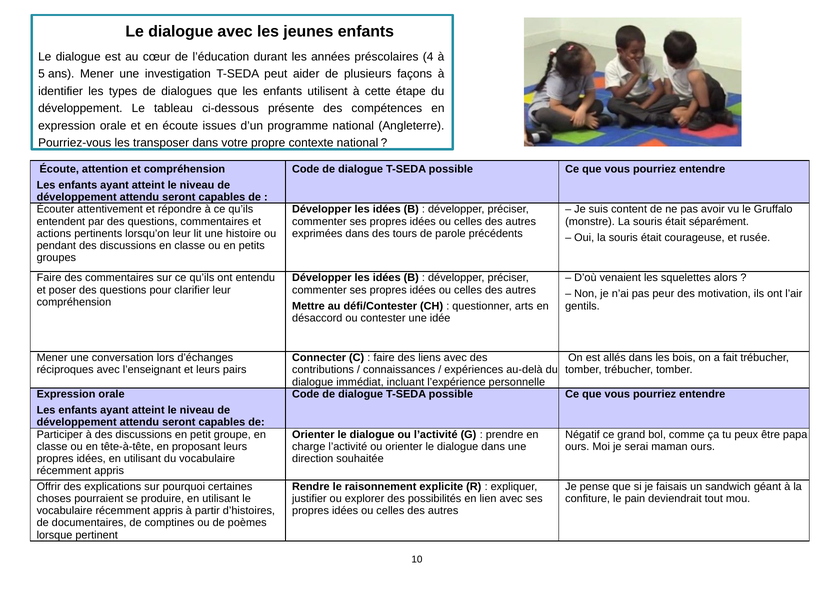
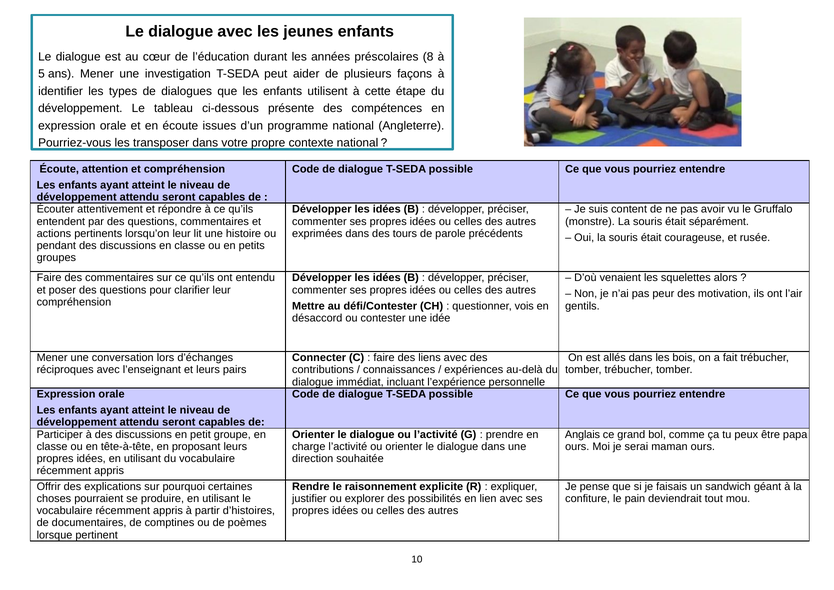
4: 4 -> 8 (428, 57)
arts: arts -> vois (524, 306)
Négatif: Négatif -> Anglais (583, 434)
